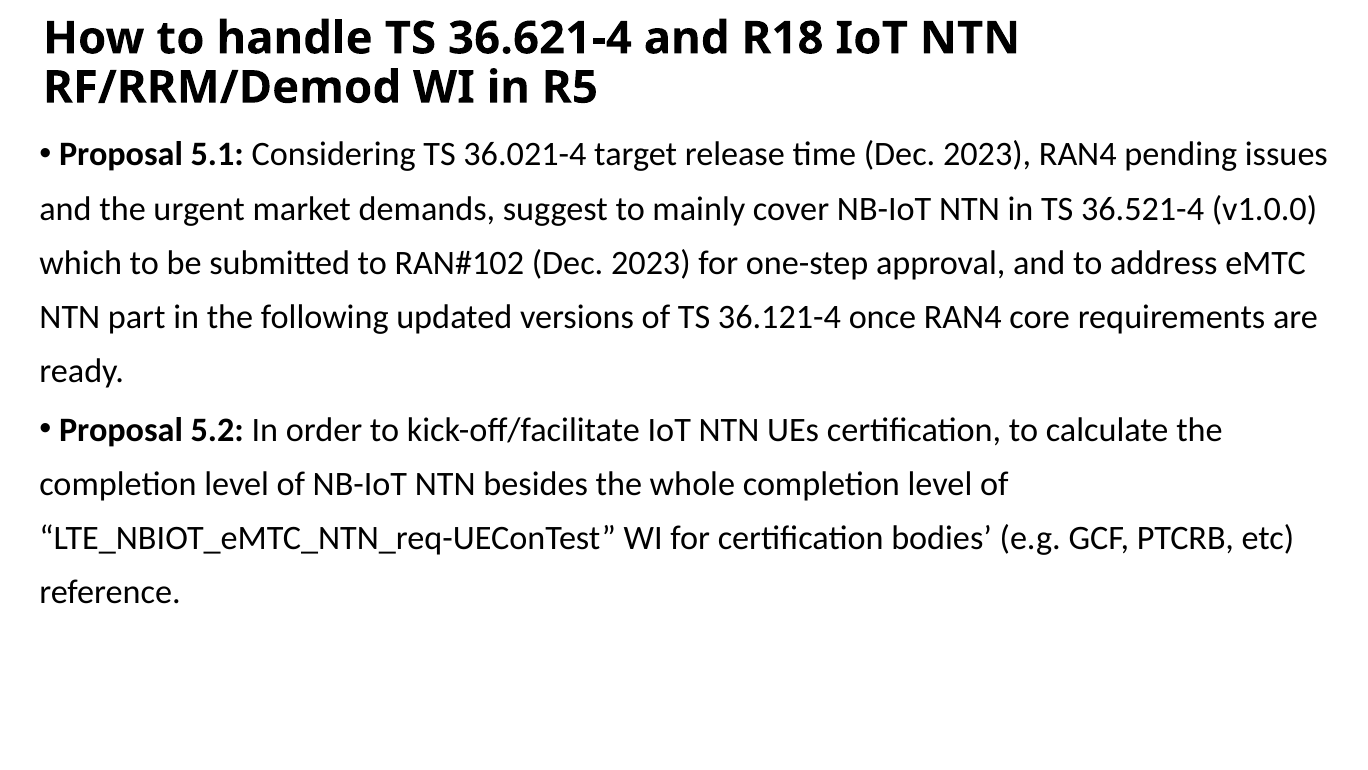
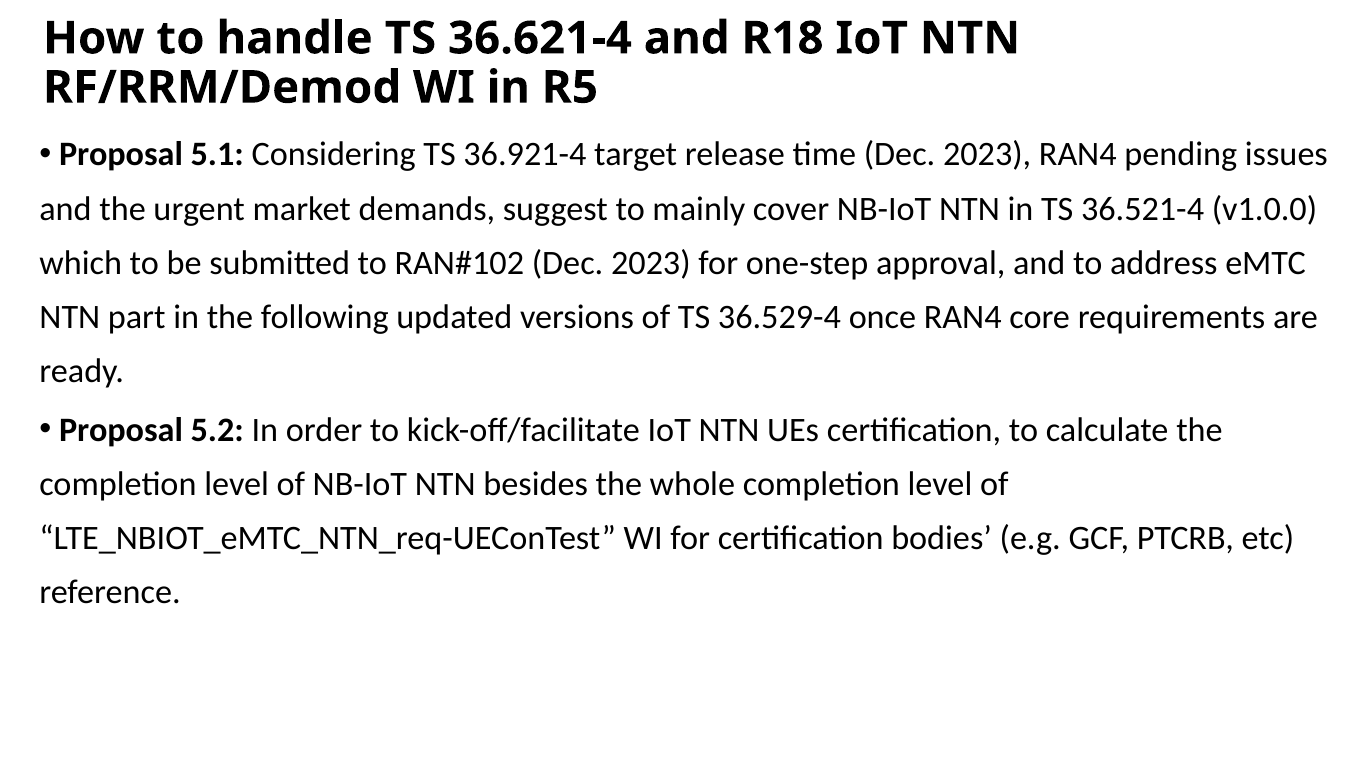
36.021-4: 36.021-4 -> 36.921-4 (525, 155)
36.121-4: 36.121-4 -> 36.529-4 (779, 317)
